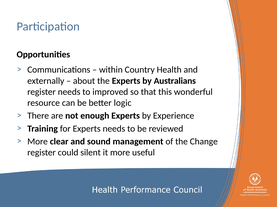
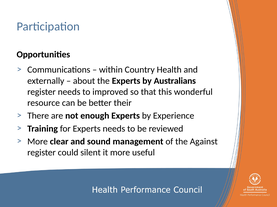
logic: logic -> their (123, 103)
Change: Change -> Against (204, 142)
